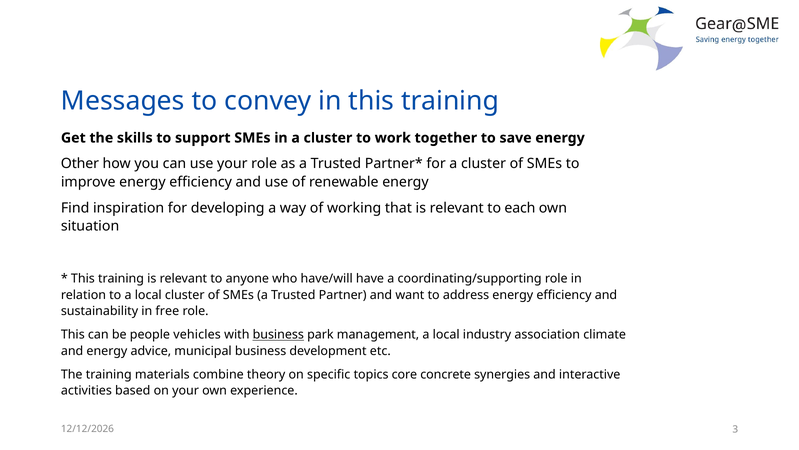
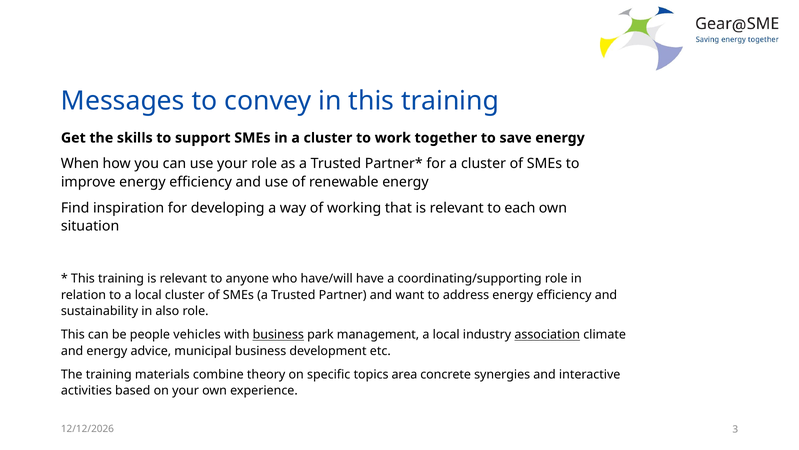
Other: Other -> When (80, 164)
free: free -> also (167, 311)
association underline: none -> present (547, 334)
core: core -> area (404, 374)
